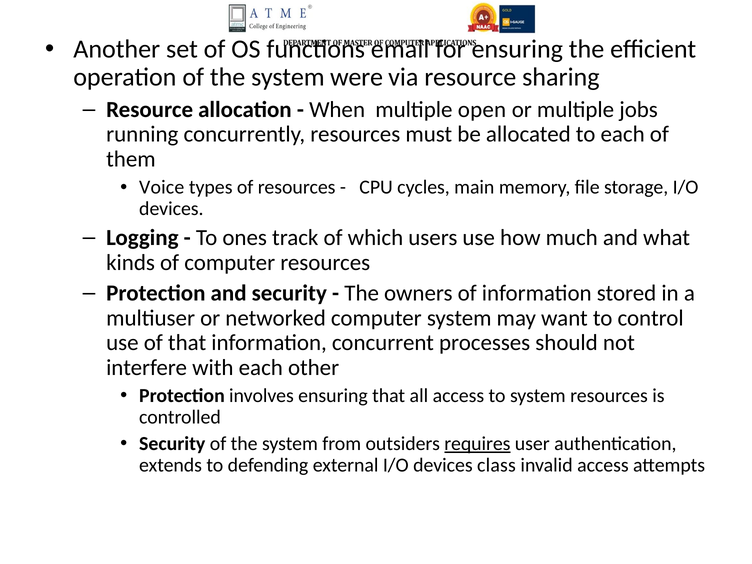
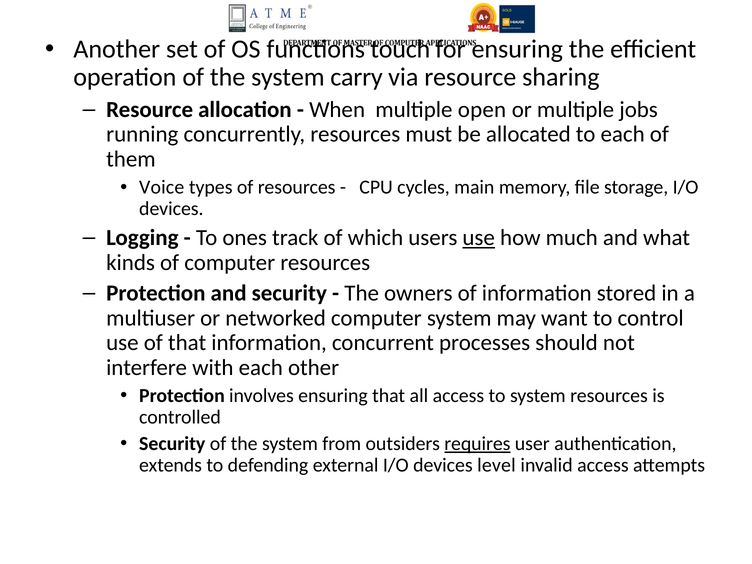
email: email -> touch (400, 49)
were: were -> carry (357, 77)
use underline: none -> present (479, 238)
class: class -> level (496, 465)
